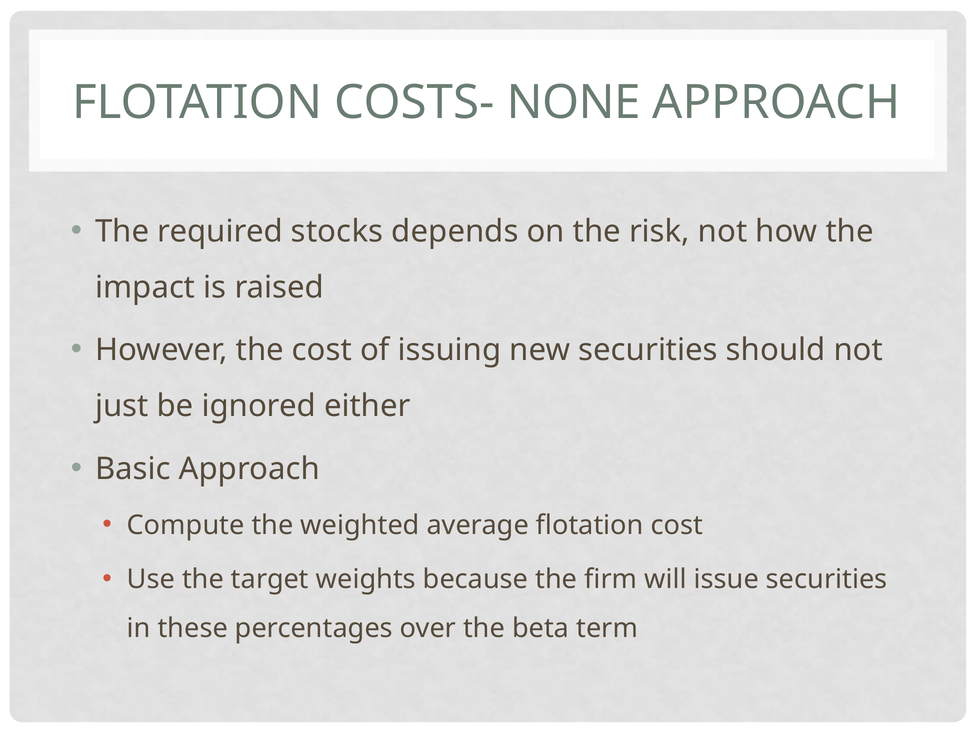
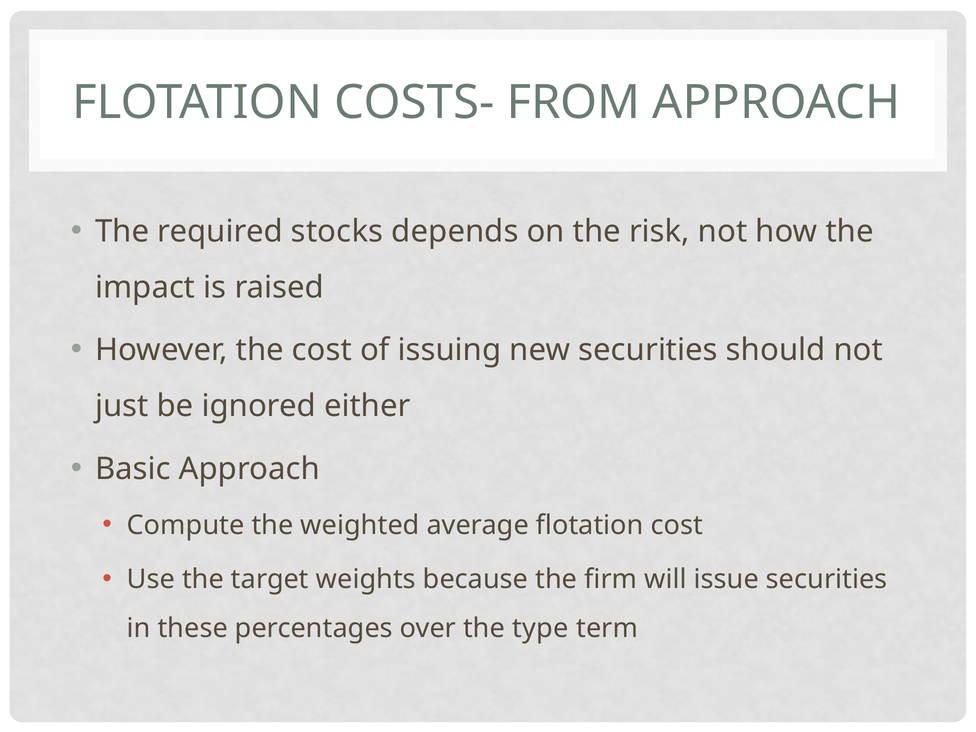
NONE: NONE -> FROM (573, 102)
beta: beta -> type (540, 628)
